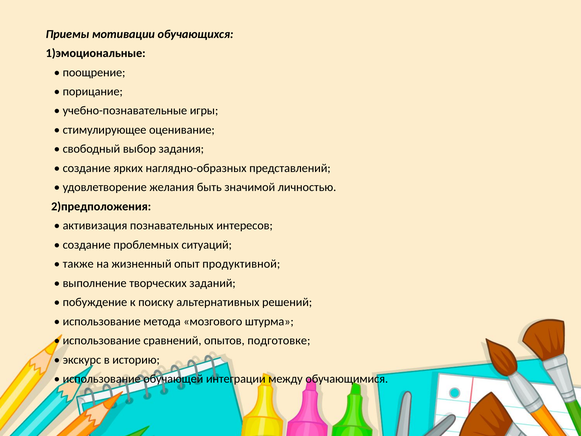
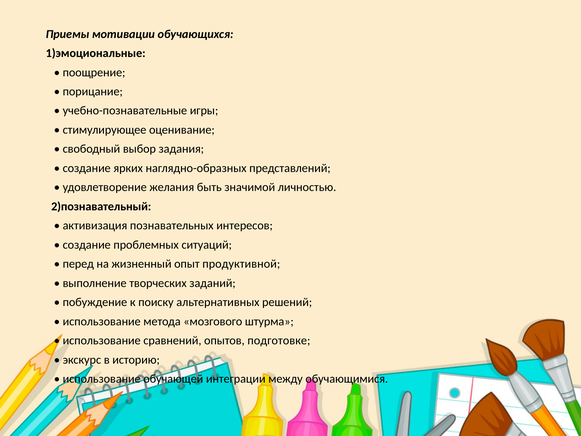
2)предположения: 2)предположения -> 2)познавательный (101, 206)
также: также -> перед (78, 264)
